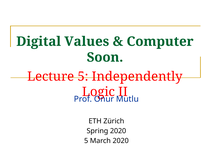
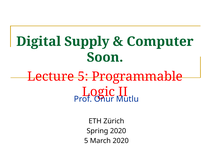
Values: Values -> Supply (87, 42)
Independently: Independently -> Programmable (137, 77)
